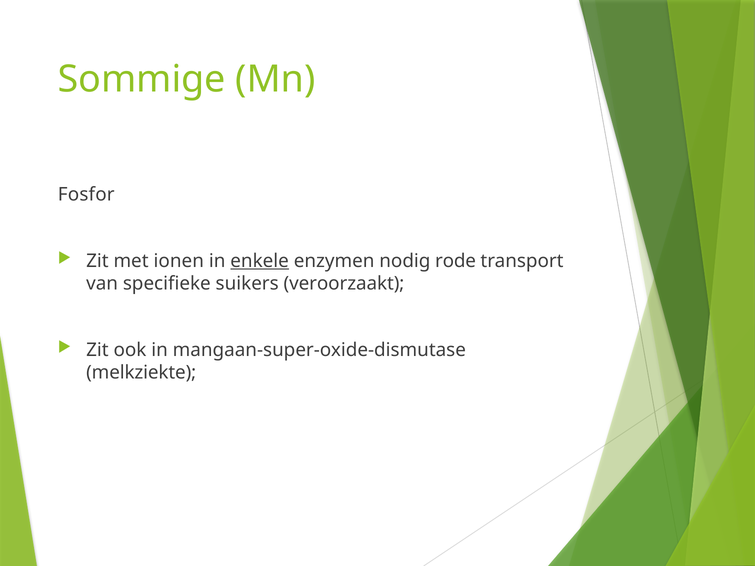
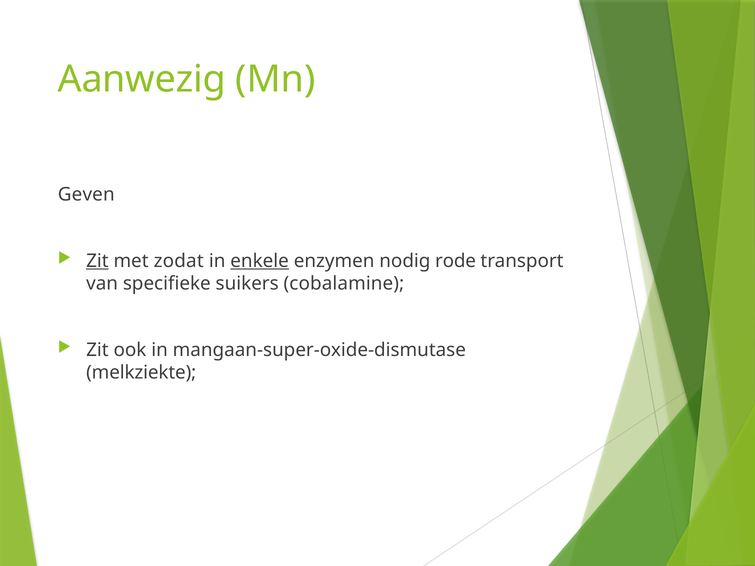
Sommige: Sommige -> Aanwezig (142, 79)
Fosfor: Fosfor -> Geven (86, 195)
Zit underline: none -> present (97, 261)
ionen: ionen -> zodat (179, 261)
veroorzaakt: veroorzaakt -> cobalamine (344, 284)
